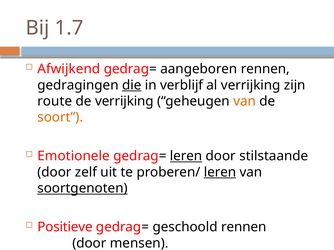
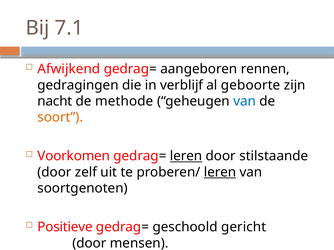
1.7: 1.7 -> 7.1 (69, 28)
die underline: present -> none (132, 85)
al verrijking: verrijking -> geboorte (251, 85)
route: route -> nacht (55, 101)
de verrijking: verrijking -> methode (124, 101)
van colour: orange -> blue (245, 101)
Emotionele: Emotionele -> Voorkomen (74, 156)
soortgenoten underline: present -> none (82, 189)
geschoold rennen: rennen -> gericht (244, 227)
